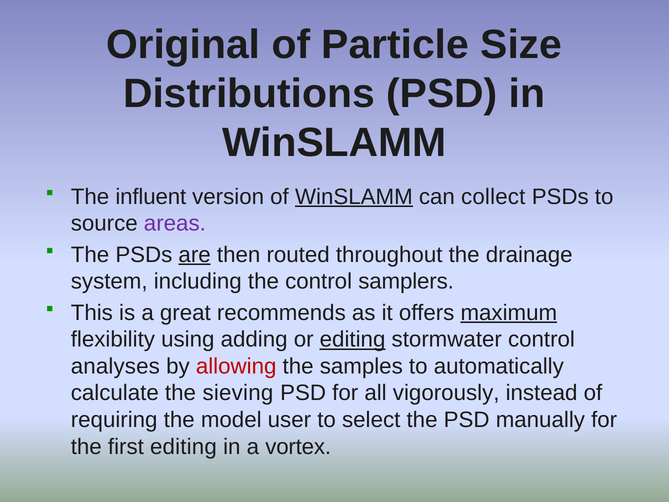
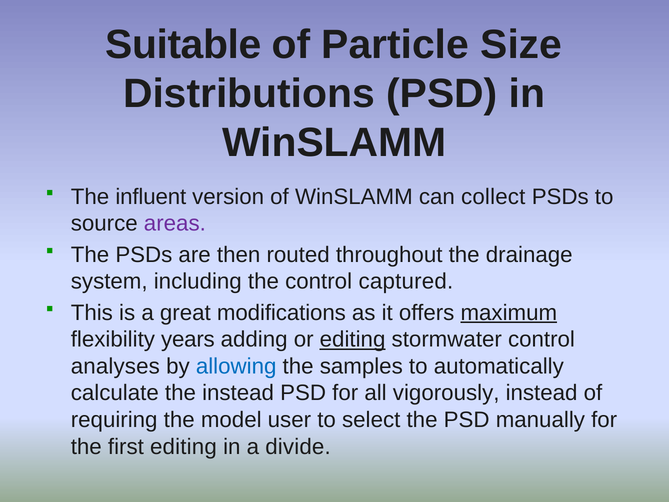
Original: Original -> Suitable (183, 45)
WinSLAMM underline: present -> none (354, 197)
are underline: present -> none (195, 255)
samplers: samplers -> captured (406, 281)
recommends: recommends -> modifications (281, 313)
using: using -> years (188, 339)
allowing colour: red -> blue (236, 366)
the sieving: sieving -> instead (238, 393)
vortex: vortex -> divide (298, 446)
